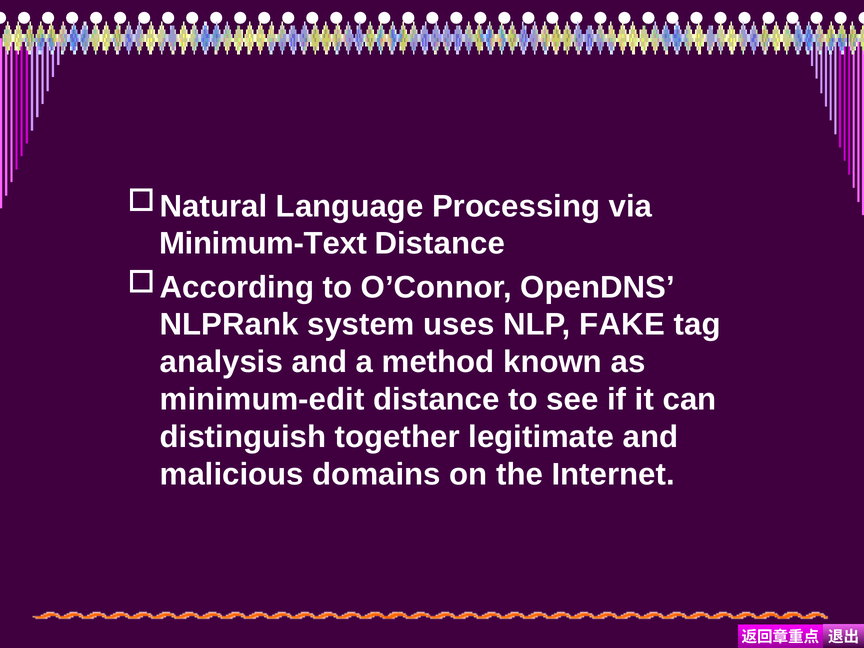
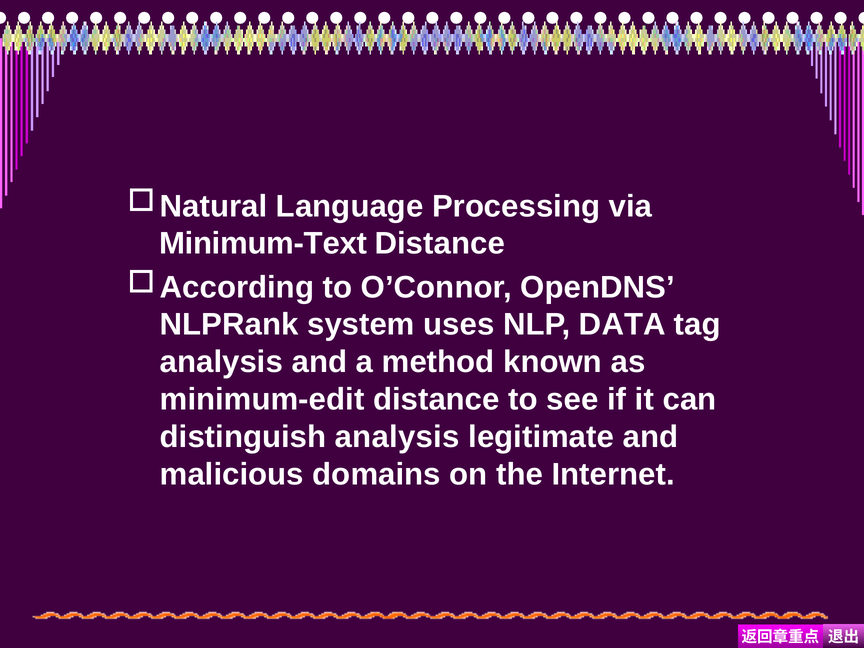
FAKE: FAKE -> DATA (622, 325)
distinguish together: together -> analysis (397, 437)
